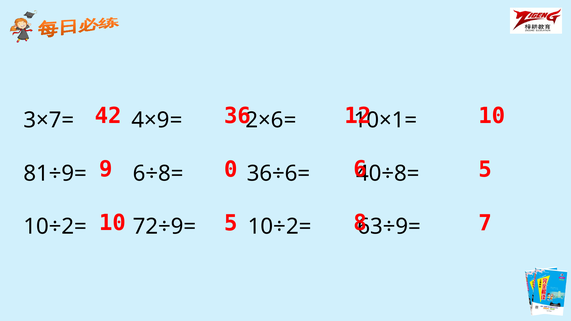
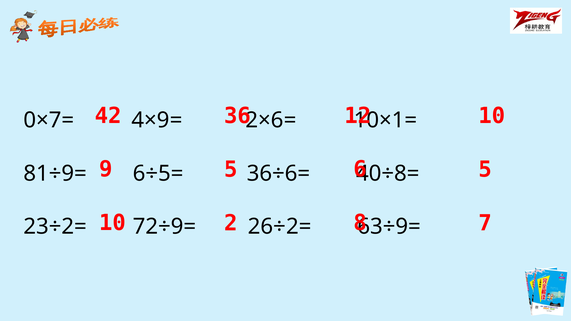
3×7=: 3×7= -> 0×7= (49, 120)
9 0: 0 -> 5 (231, 170)
6÷8=: 6÷8= -> 6÷5= (158, 173)
10 5: 5 -> 2 (231, 223)
10÷2=: 10÷2= -> 23÷2= (55, 227)
72÷9= 10÷2=: 10÷2= -> 26÷2= (280, 227)
